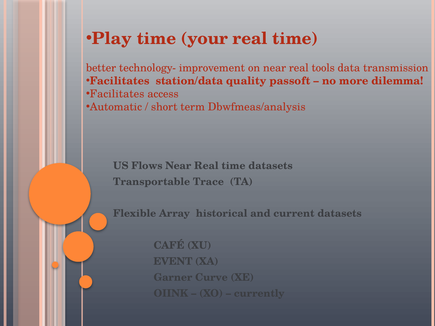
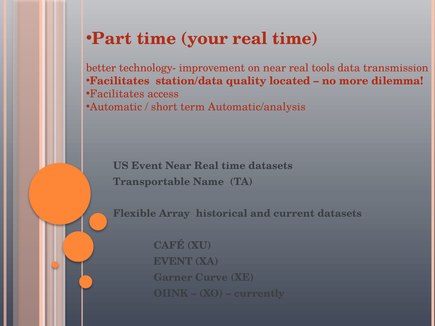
Play: Play -> Part (112, 39)
passoft: passoft -> located (290, 81)
Dbwfmeas/analysis: Dbwfmeas/analysis -> Automatic/analysis (257, 107)
US Flows: Flows -> Event (147, 166)
Trace: Trace -> Name (208, 182)
